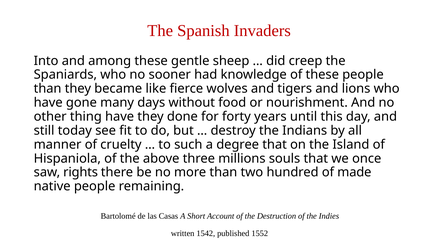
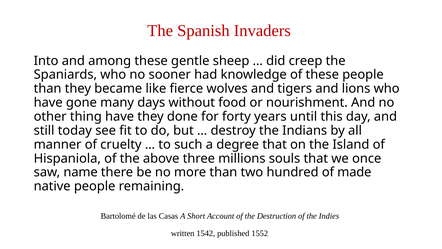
rights: rights -> name (81, 172)
